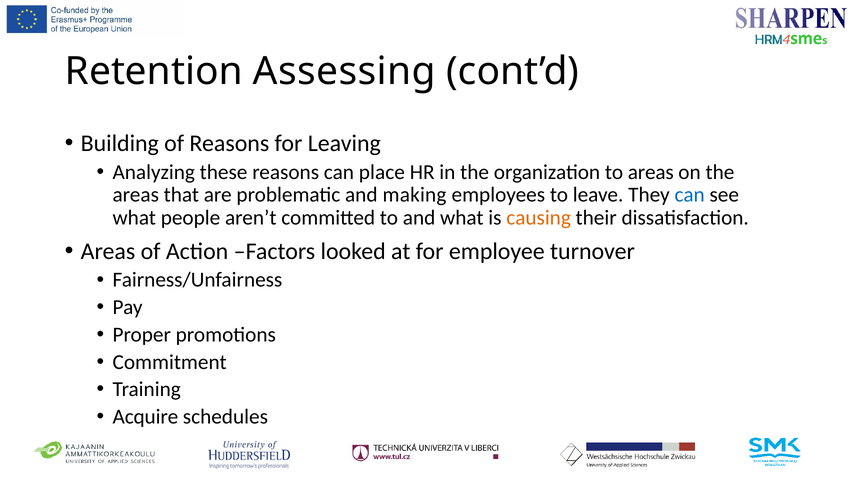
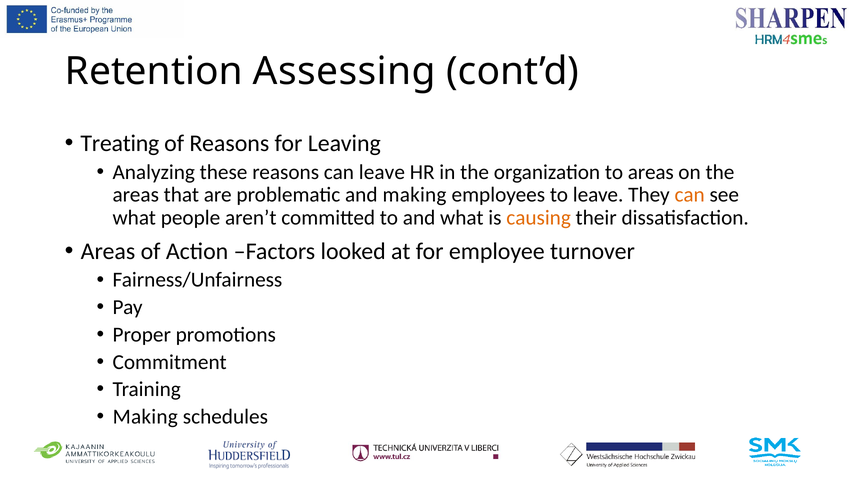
Building: Building -> Treating (120, 143)
can place: place -> leave (382, 172)
can colour: blue -> orange (690, 195)
Acquire: Acquire -> Making (145, 417)
